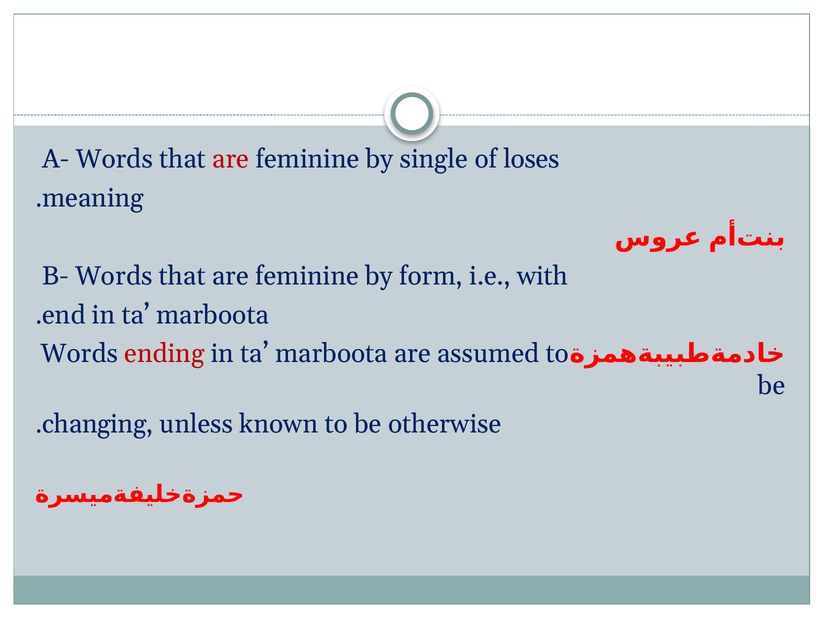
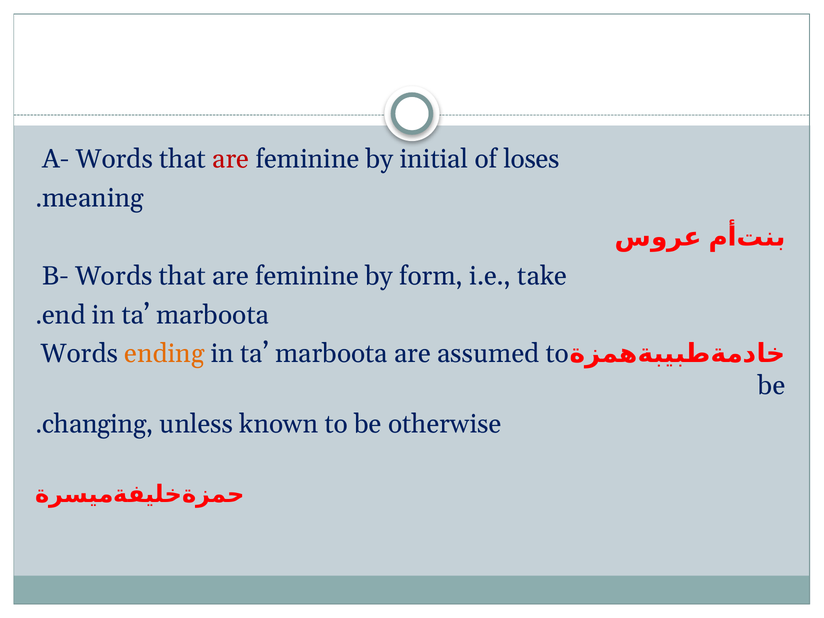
single: single -> initial (434, 159)
with: with -> take (542, 276)
ending colour: red -> orange (164, 354)
